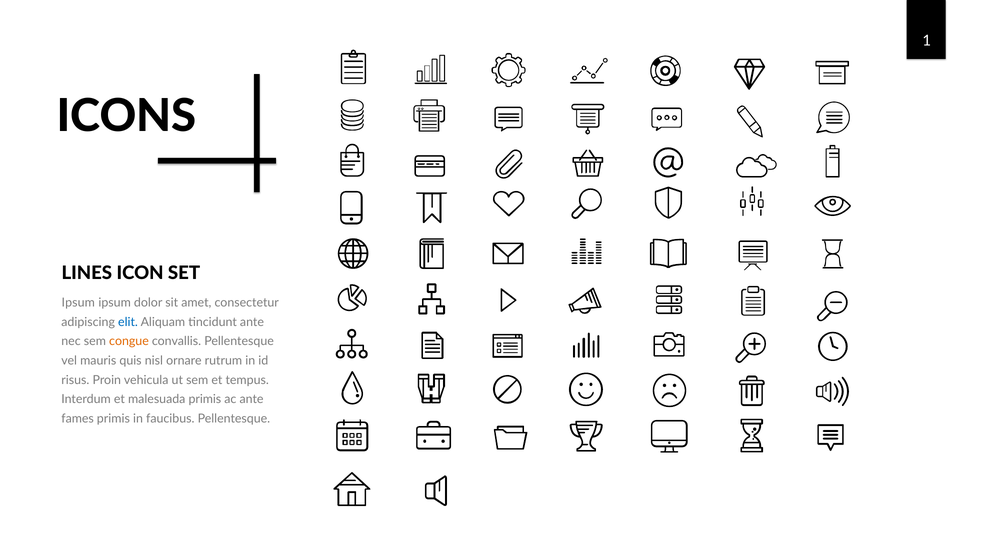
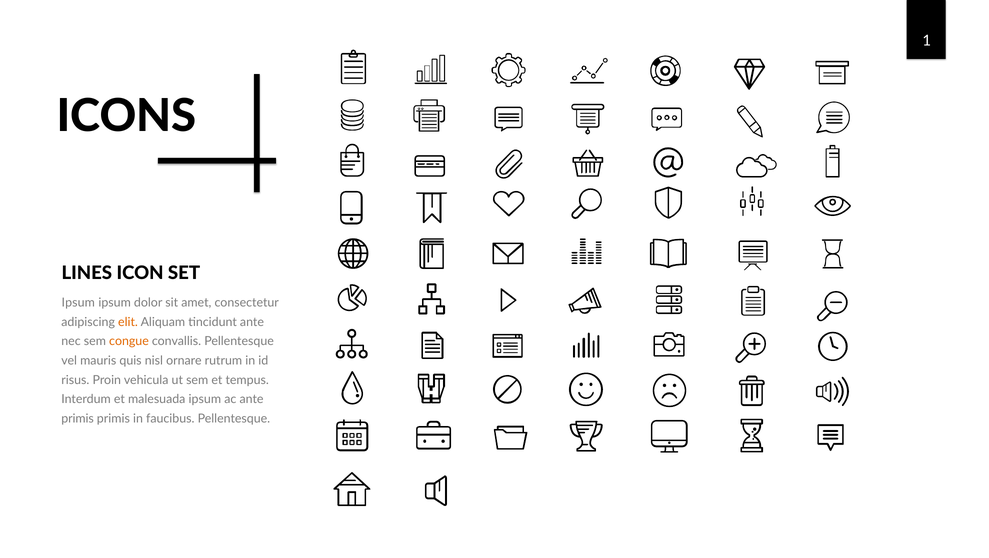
elit colour: blue -> orange (128, 322)
malesuada primis: primis -> ipsum (205, 399)
fames: fames -> primis (78, 418)
